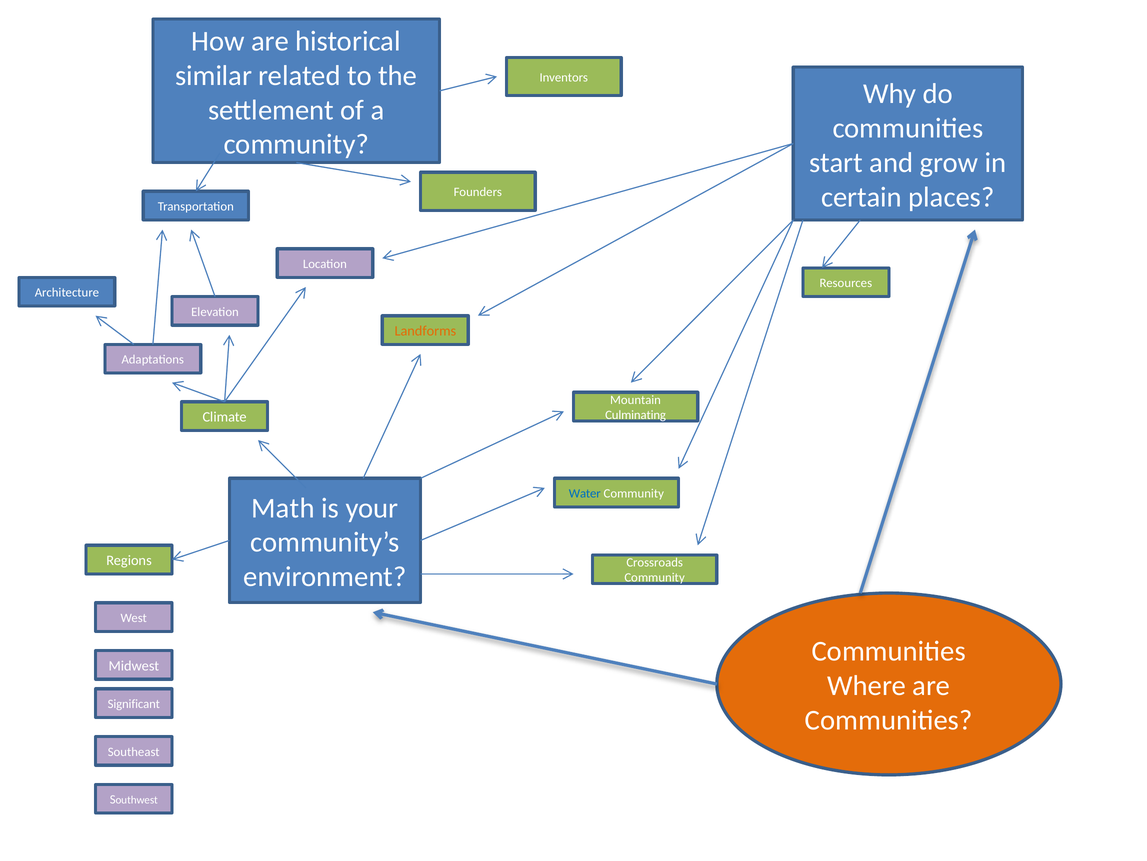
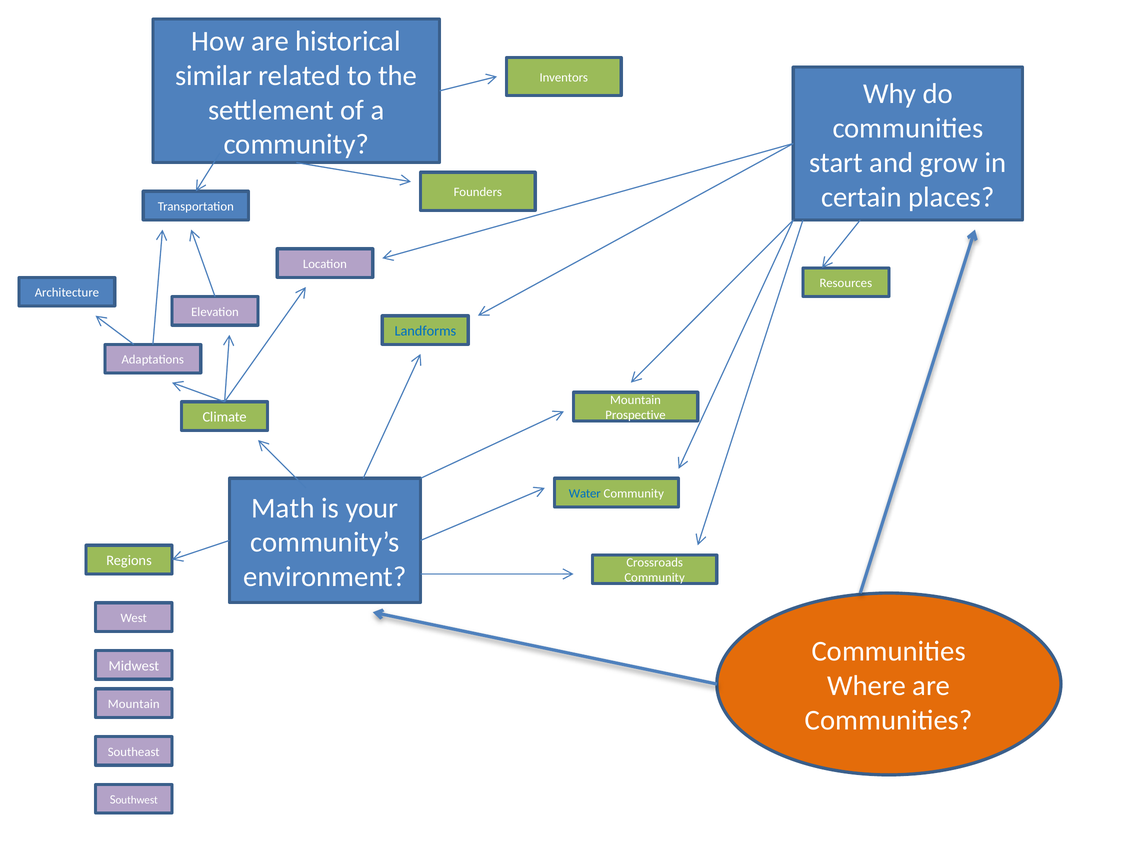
Landforms colour: orange -> blue (425, 331)
Culminating: Culminating -> Prospective (636, 415)
Significant: Significant -> Mountain (134, 703)
